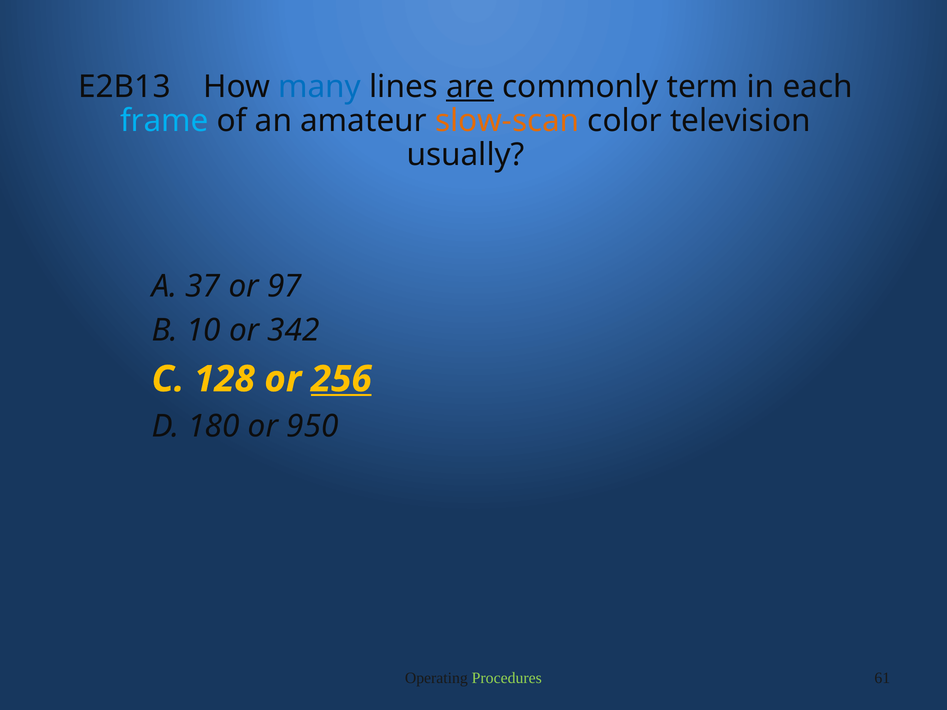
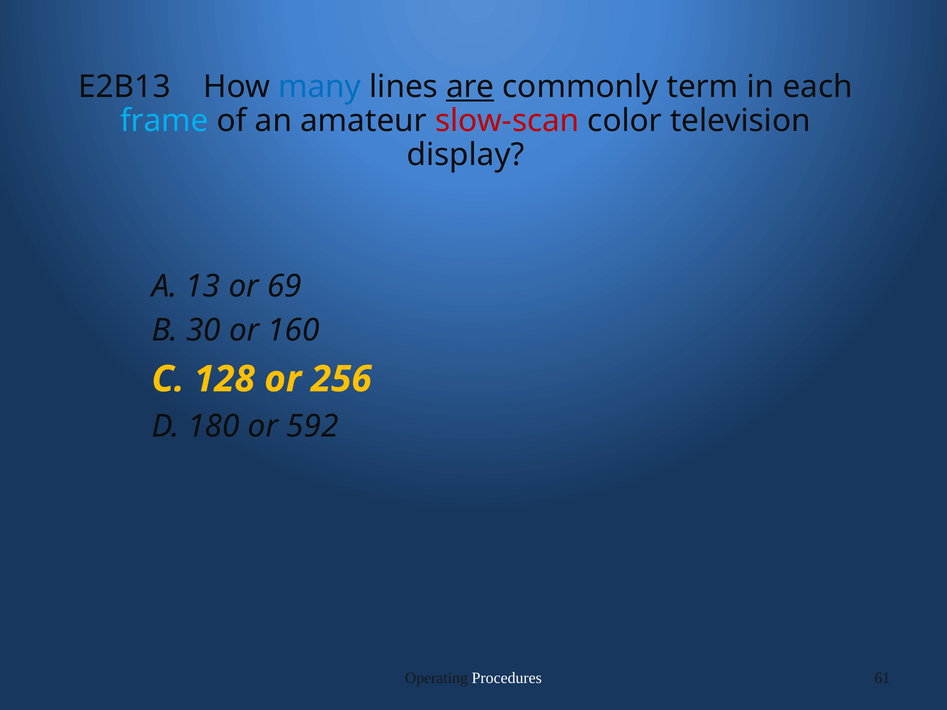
slow-scan colour: orange -> red (507, 121)
usually: usually -> display (466, 155)
37: 37 -> 13 (203, 286)
97: 97 -> 69 (284, 286)
10: 10 -> 30 (203, 330)
342: 342 -> 160 (294, 330)
256 underline: present -> none (341, 379)
950: 950 -> 592 (312, 426)
Procedures colour: light green -> white (507, 678)
